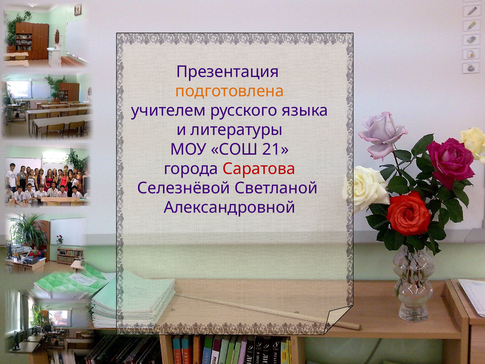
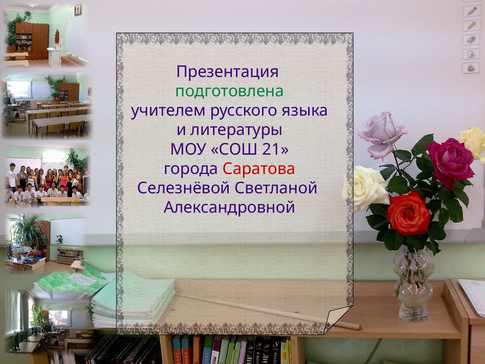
подготовлена colour: orange -> green (230, 91)
